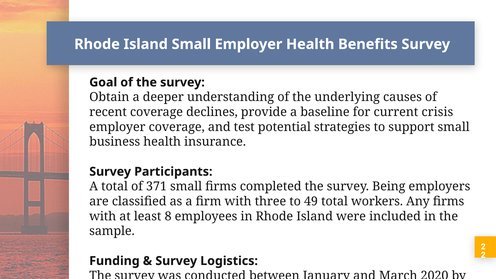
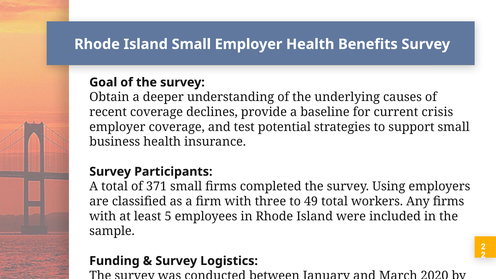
Being: Being -> Using (389, 187)
8: 8 -> 5 (168, 216)
